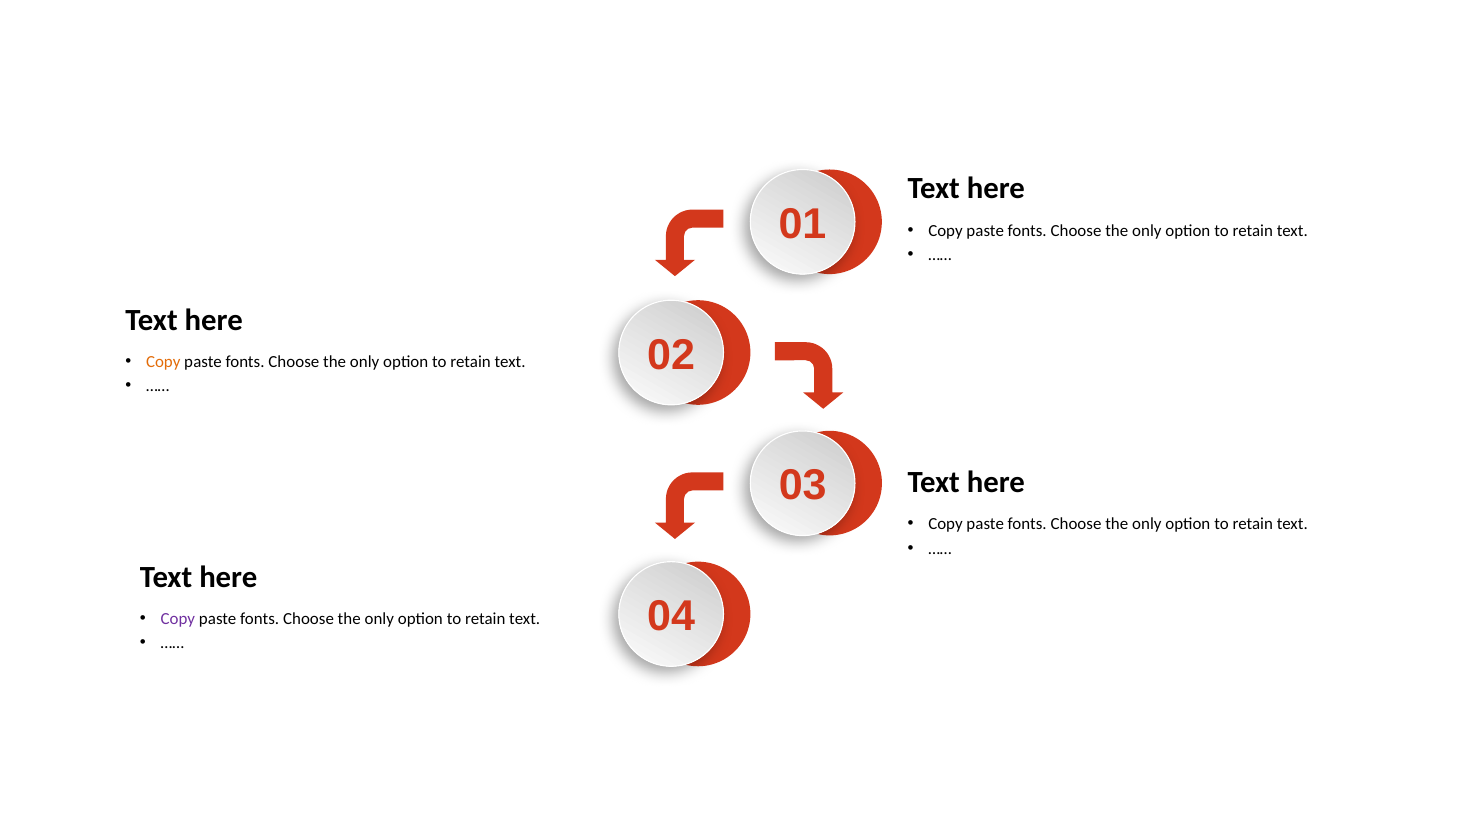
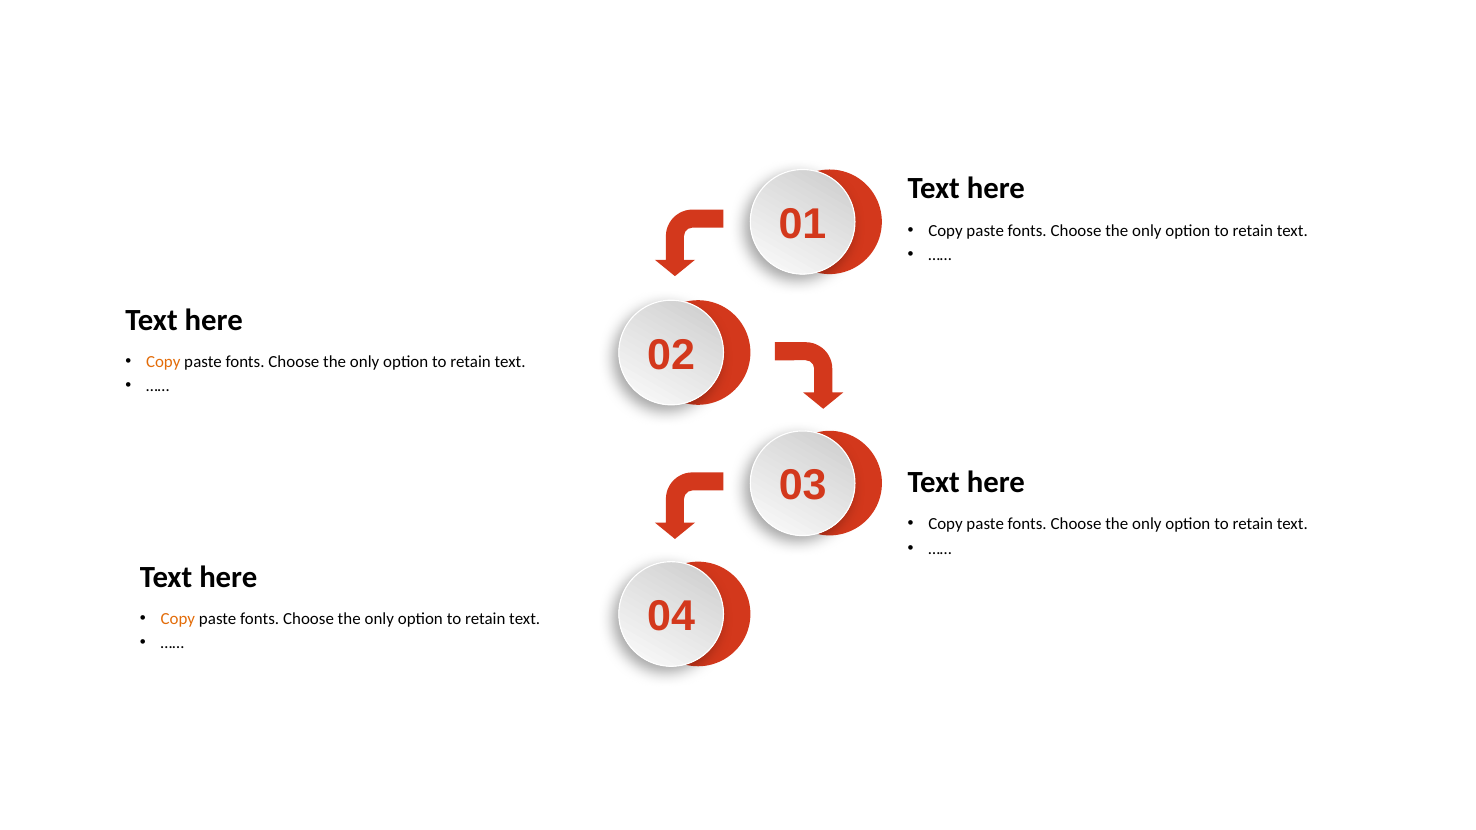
Copy colour: purple -> orange (178, 619)
